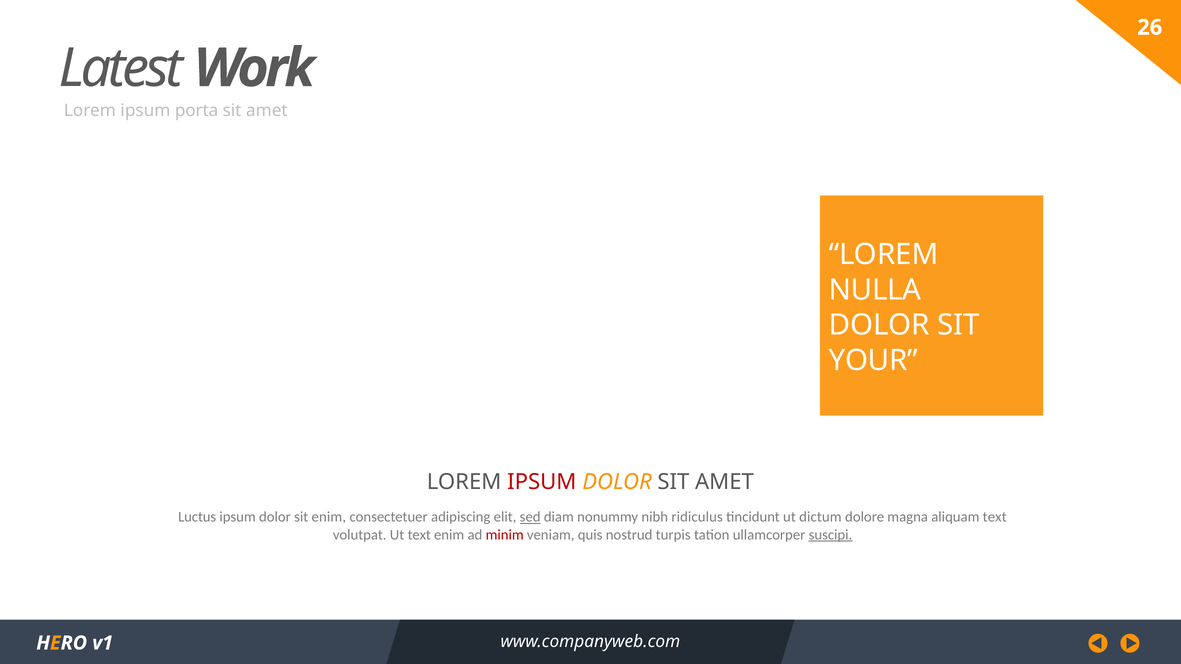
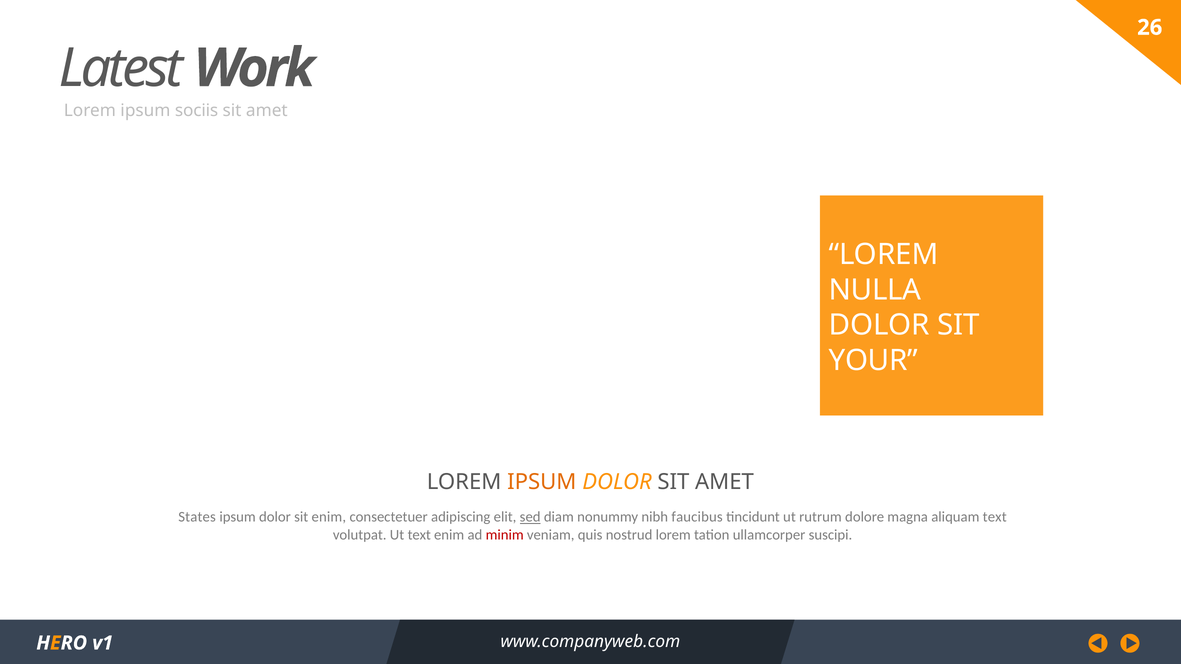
porta: porta -> sociis (197, 111)
IPSUM colour: red -> orange (542, 482)
Luctus: Luctus -> States (197, 517)
ridiculus: ridiculus -> faucibus (697, 517)
dictum: dictum -> rutrum (820, 517)
nostrud turpis: turpis -> lorem (673, 535)
suscipi underline: present -> none (830, 535)
